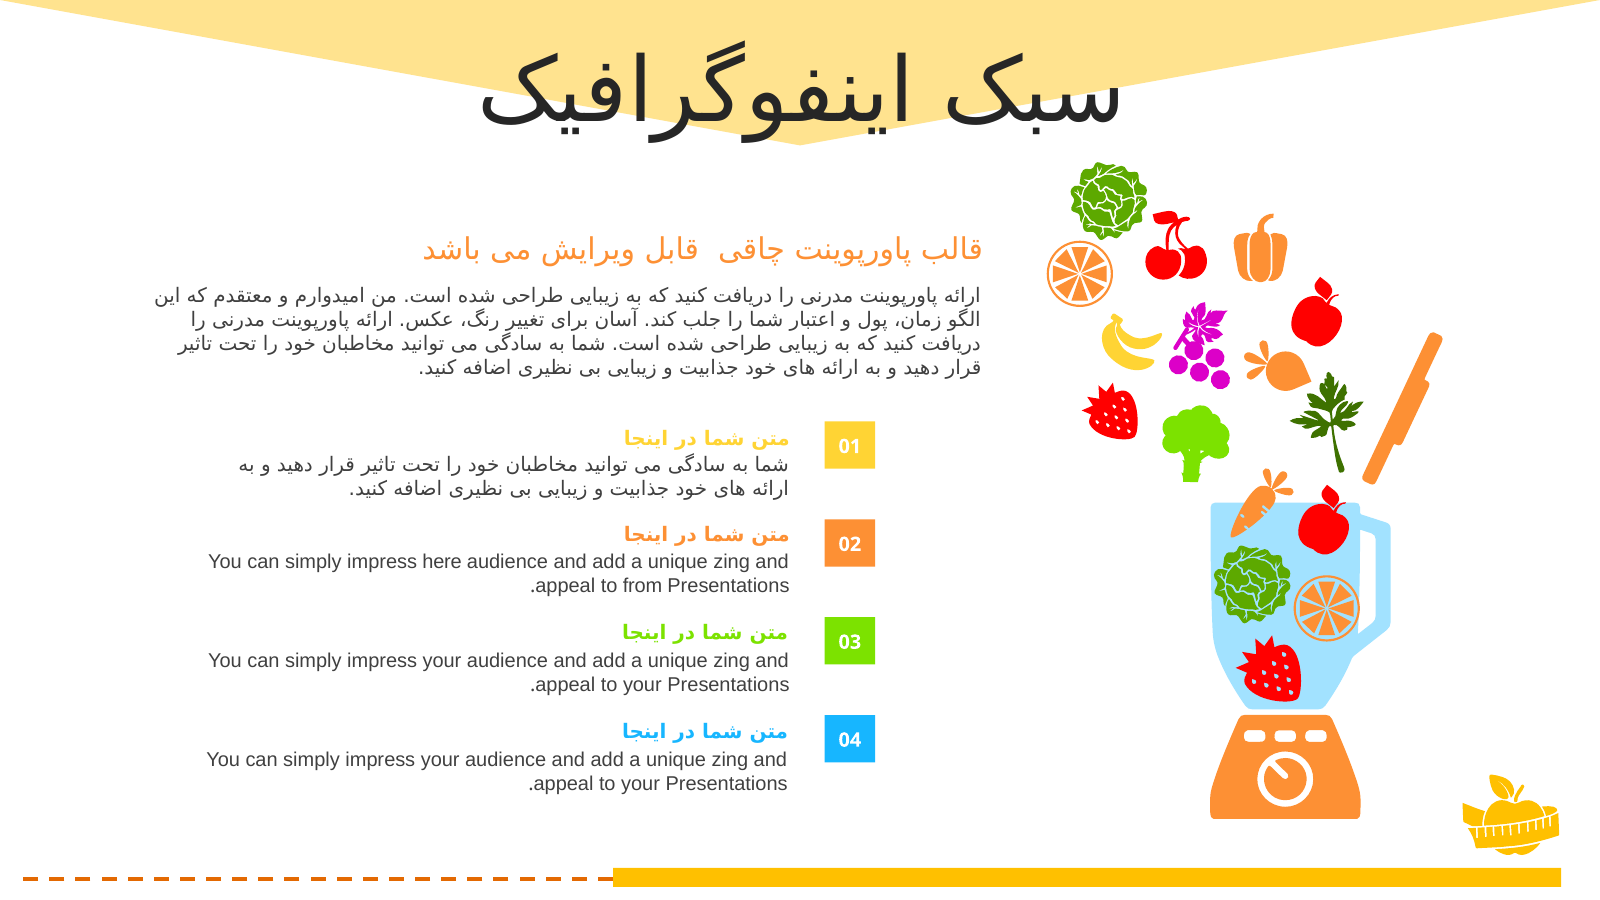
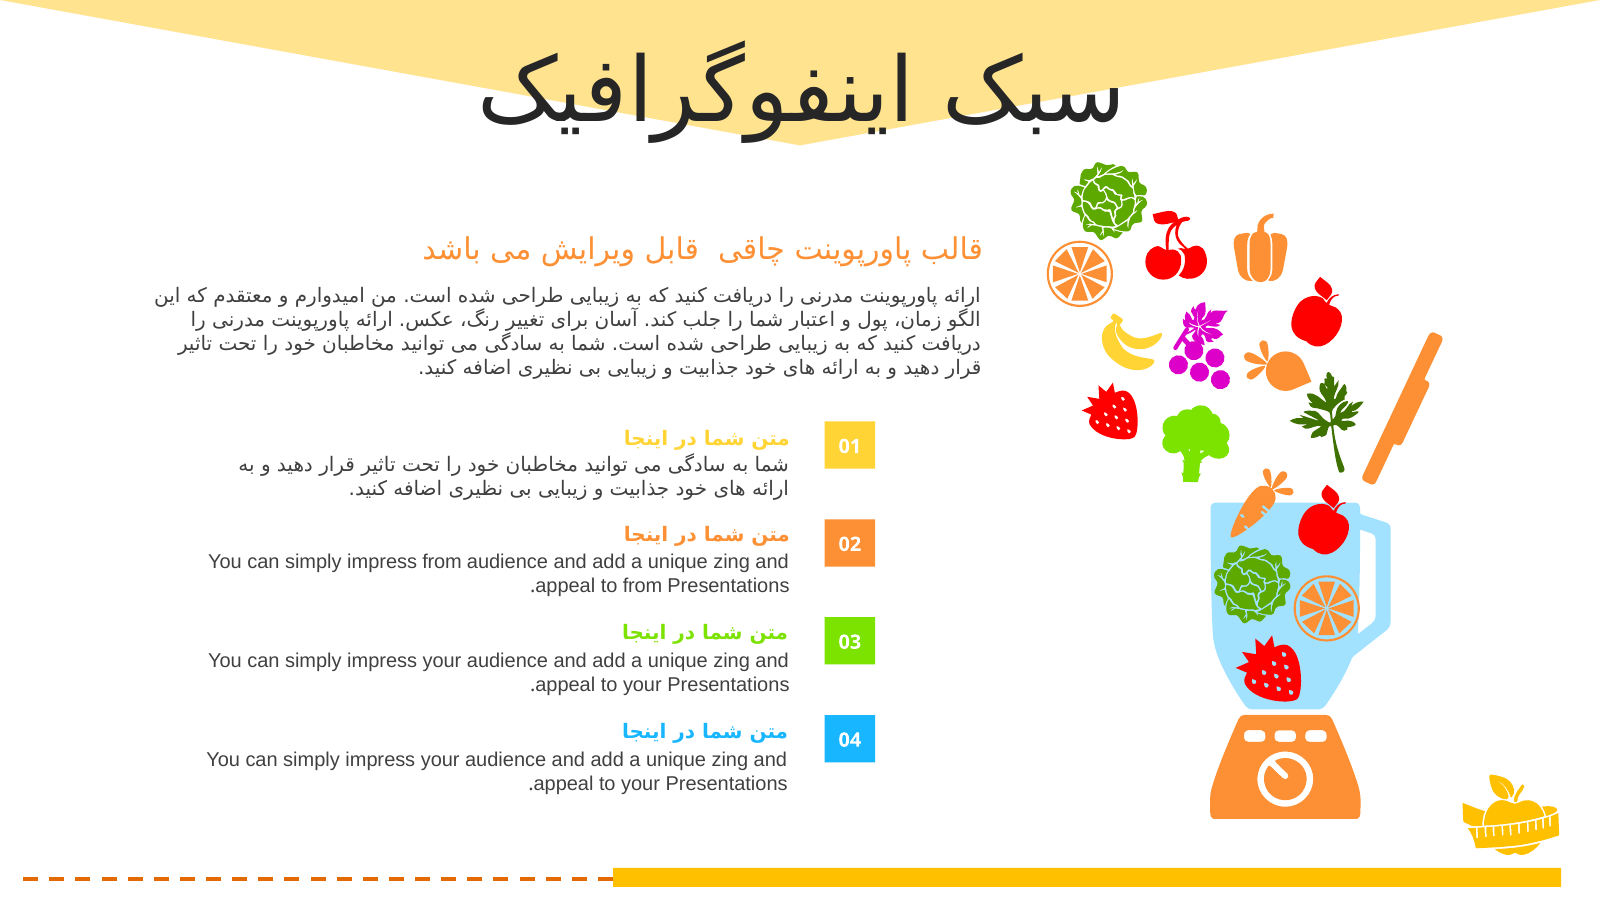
impress here: here -> from (442, 562)
